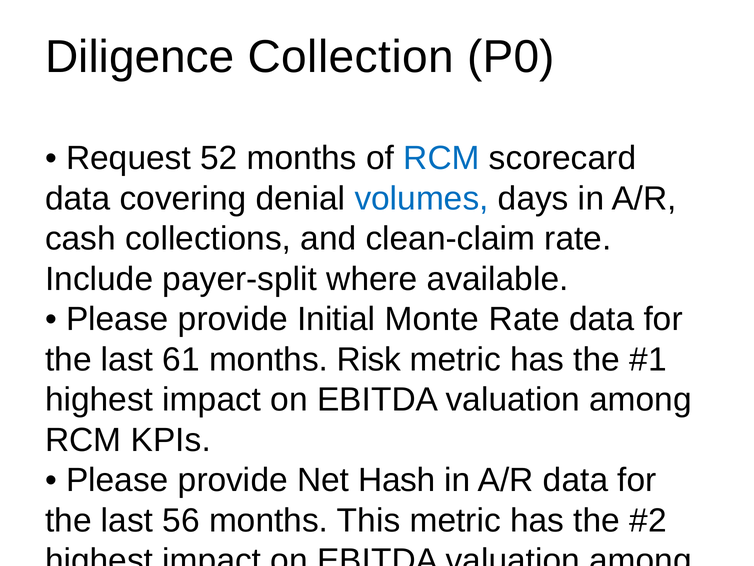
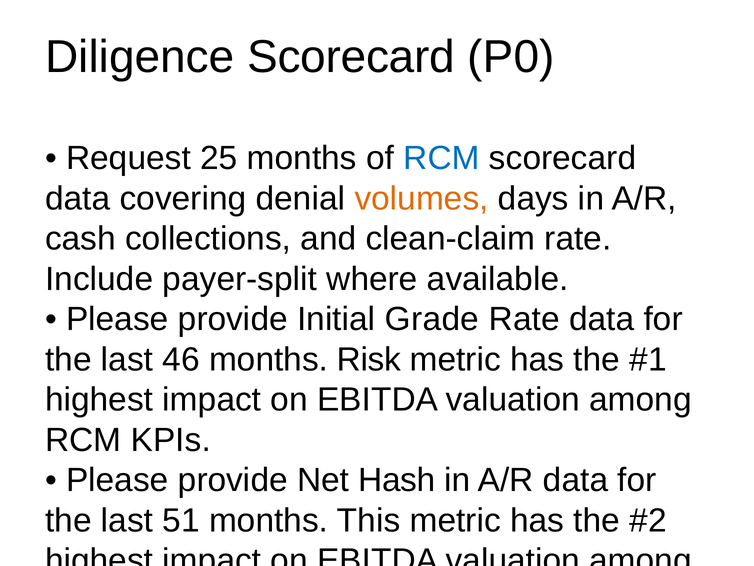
Diligence Collection: Collection -> Scorecard (351, 57)
52: 52 -> 25 (219, 158)
volumes colour: blue -> orange (422, 198)
Monte: Monte -> Grade (432, 319)
61: 61 -> 46 (181, 359)
56: 56 -> 51 (181, 520)
